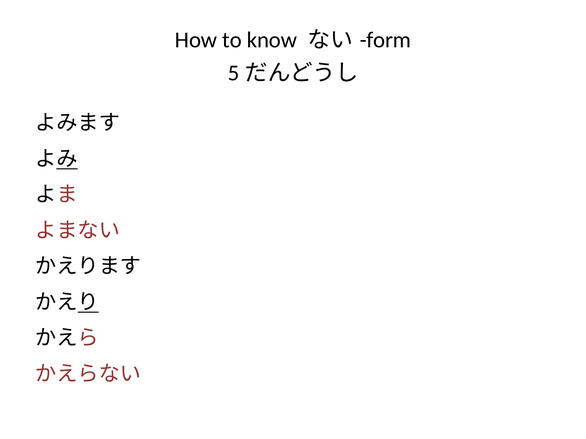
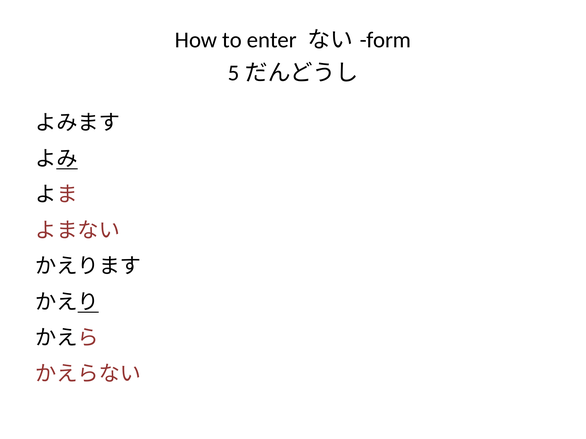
know: know -> enter (272, 40)
